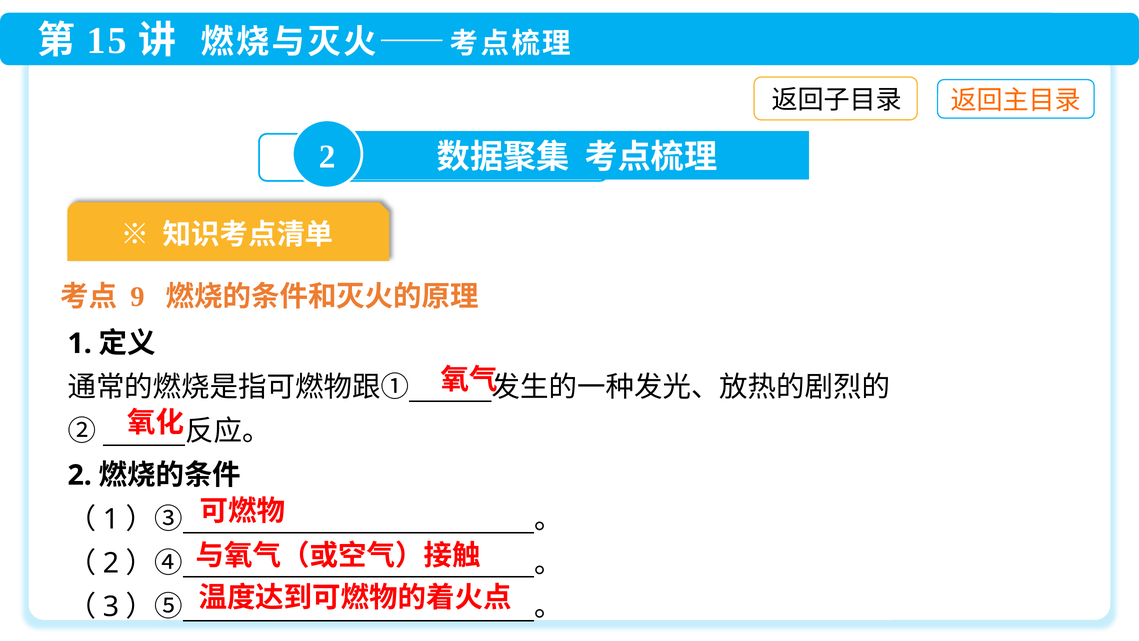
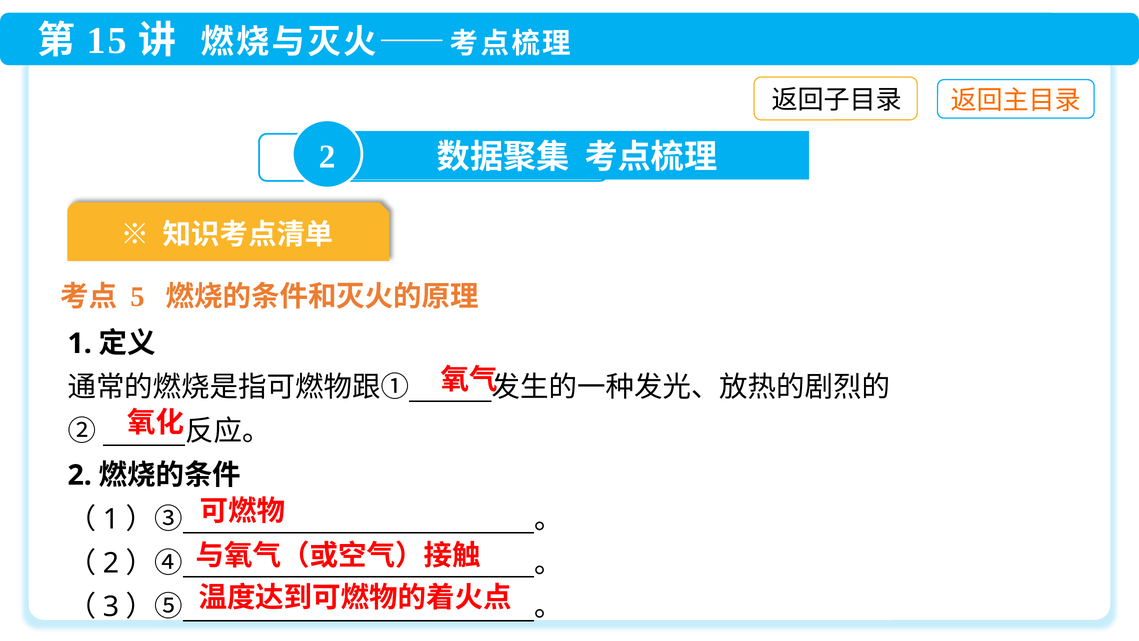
9: 9 -> 5 (137, 297)
